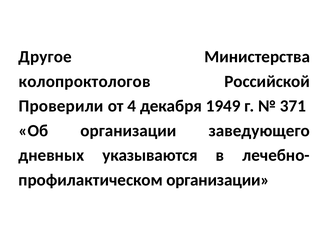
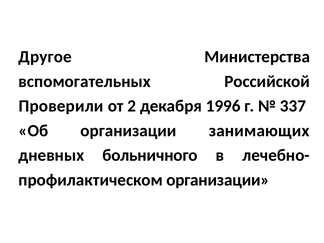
колопроктологов: колопроктологов -> вспомогательных (85, 81)
4: 4 -> 2 (132, 106)
1949: 1949 -> 1996 (223, 106)
371: 371 -> 337 (293, 106)
заведующего: заведующего -> занимающих (259, 131)
указываются: указываются -> больничного (150, 155)
